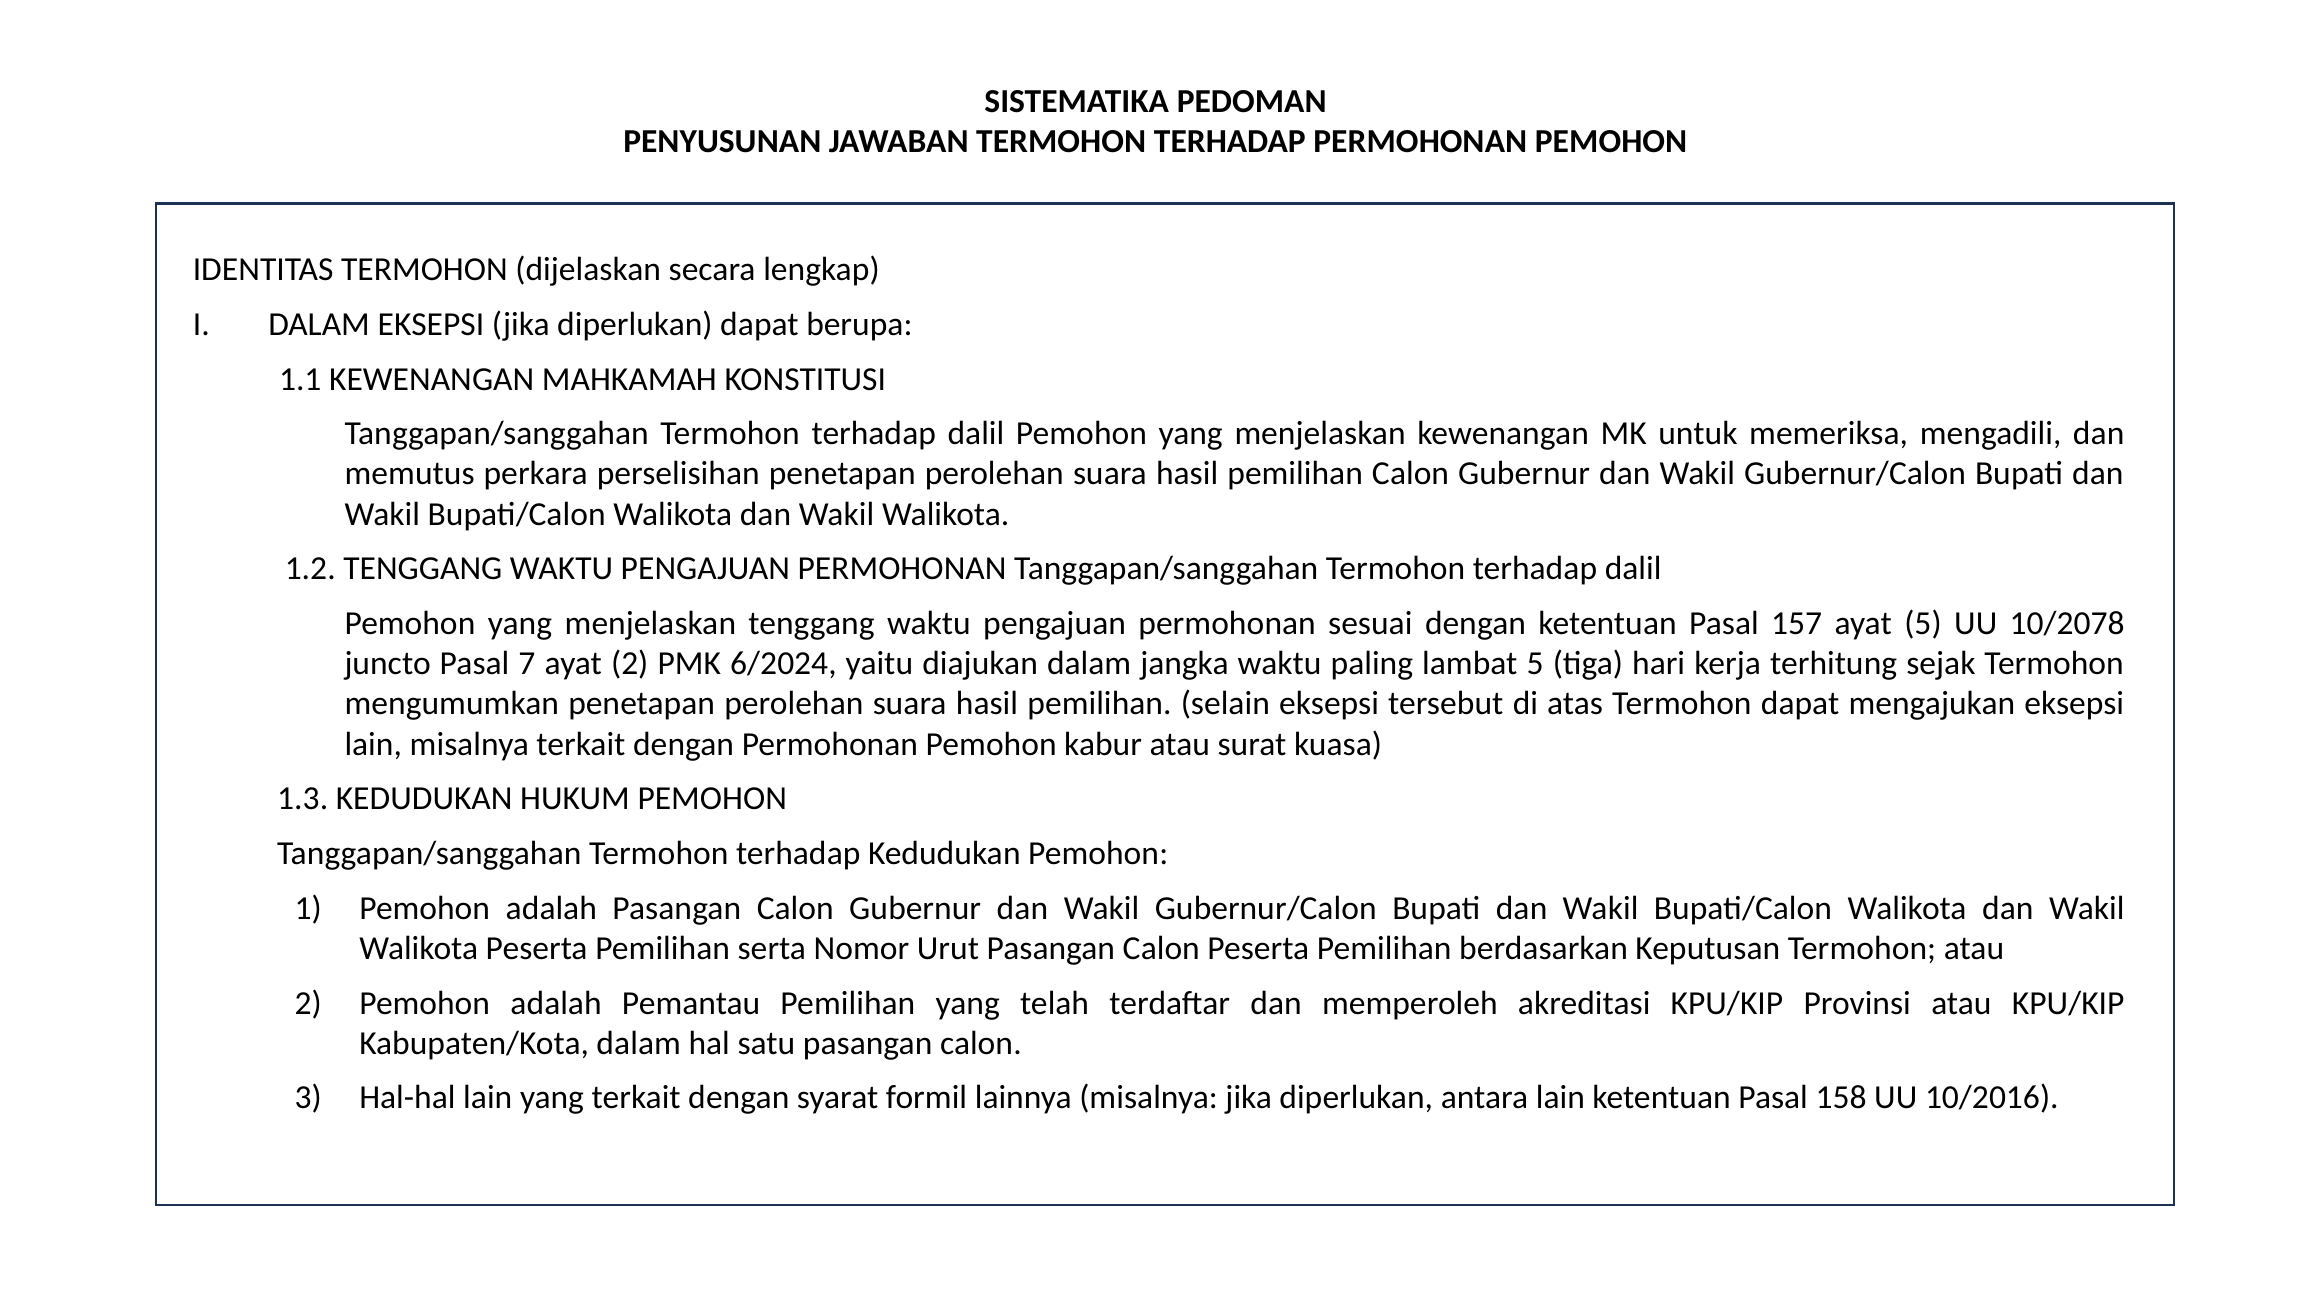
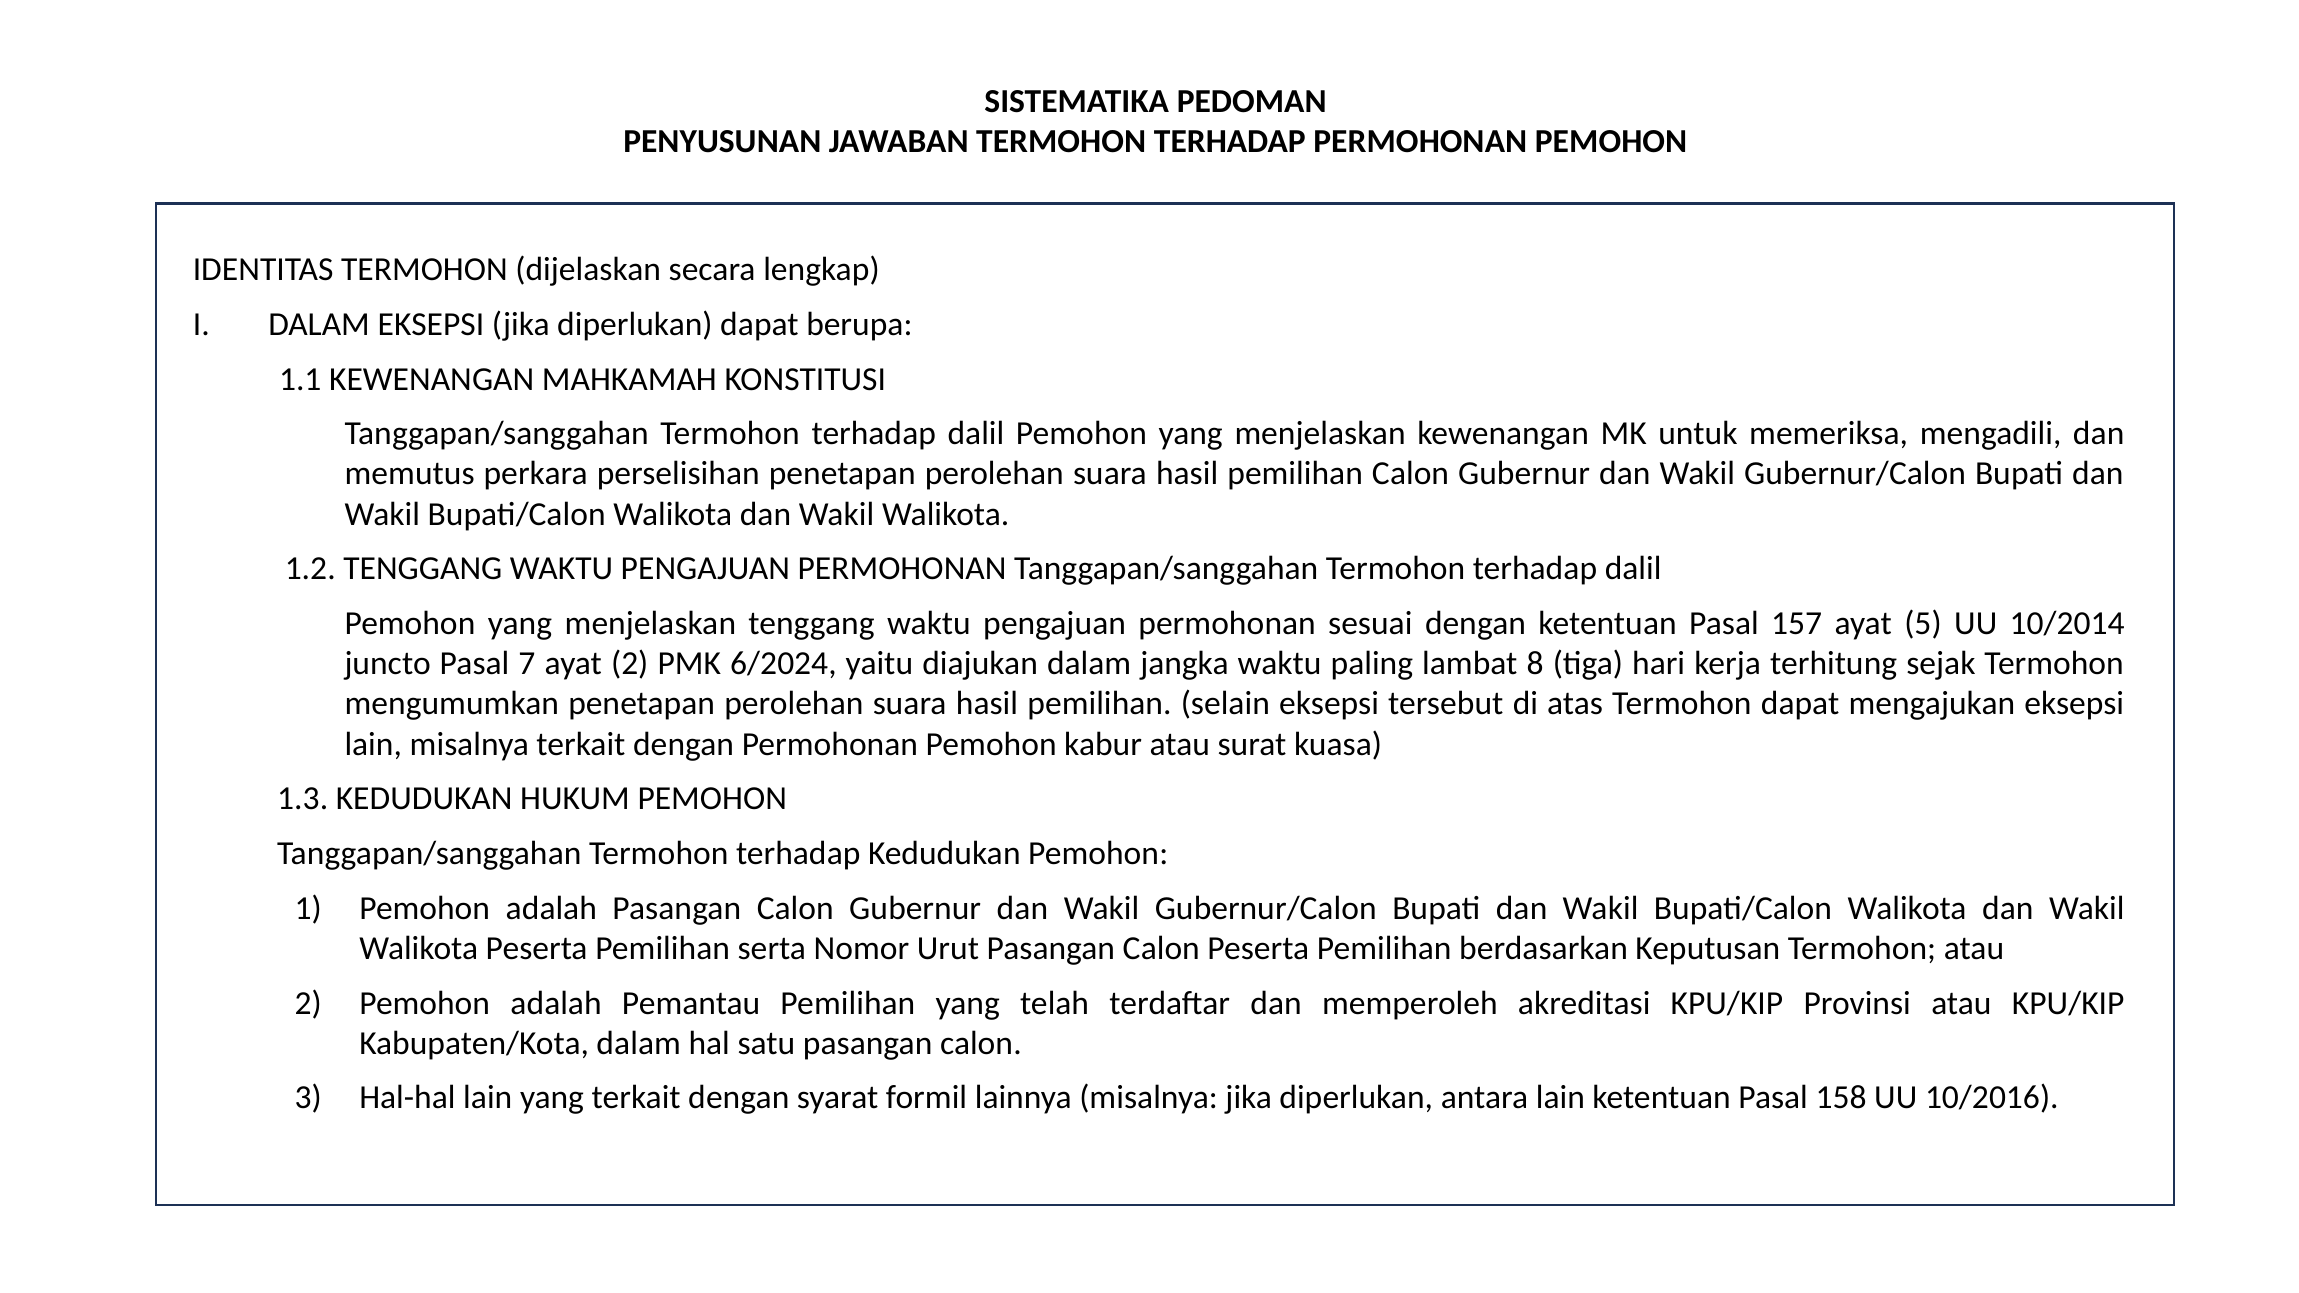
10/2078: 10/2078 -> 10/2014 (2067, 624)
lambat 5: 5 -> 8 (1535, 664)
